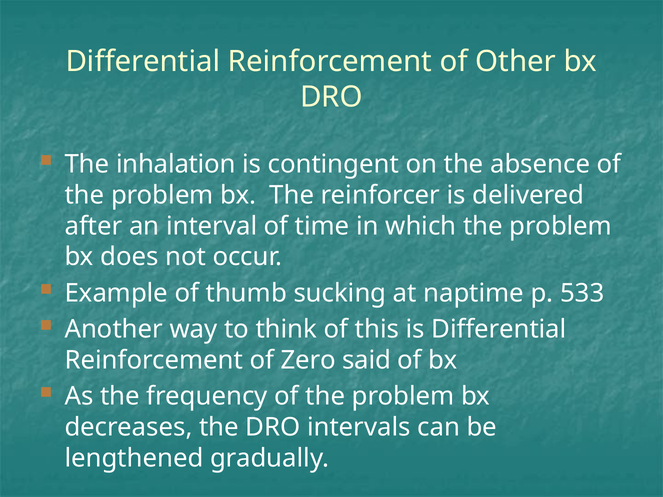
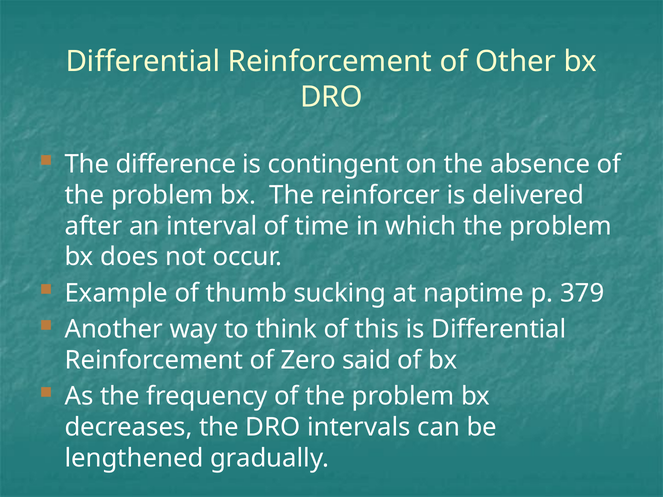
inhalation: inhalation -> difference (176, 164)
533: 533 -> 379 (582, 293)
